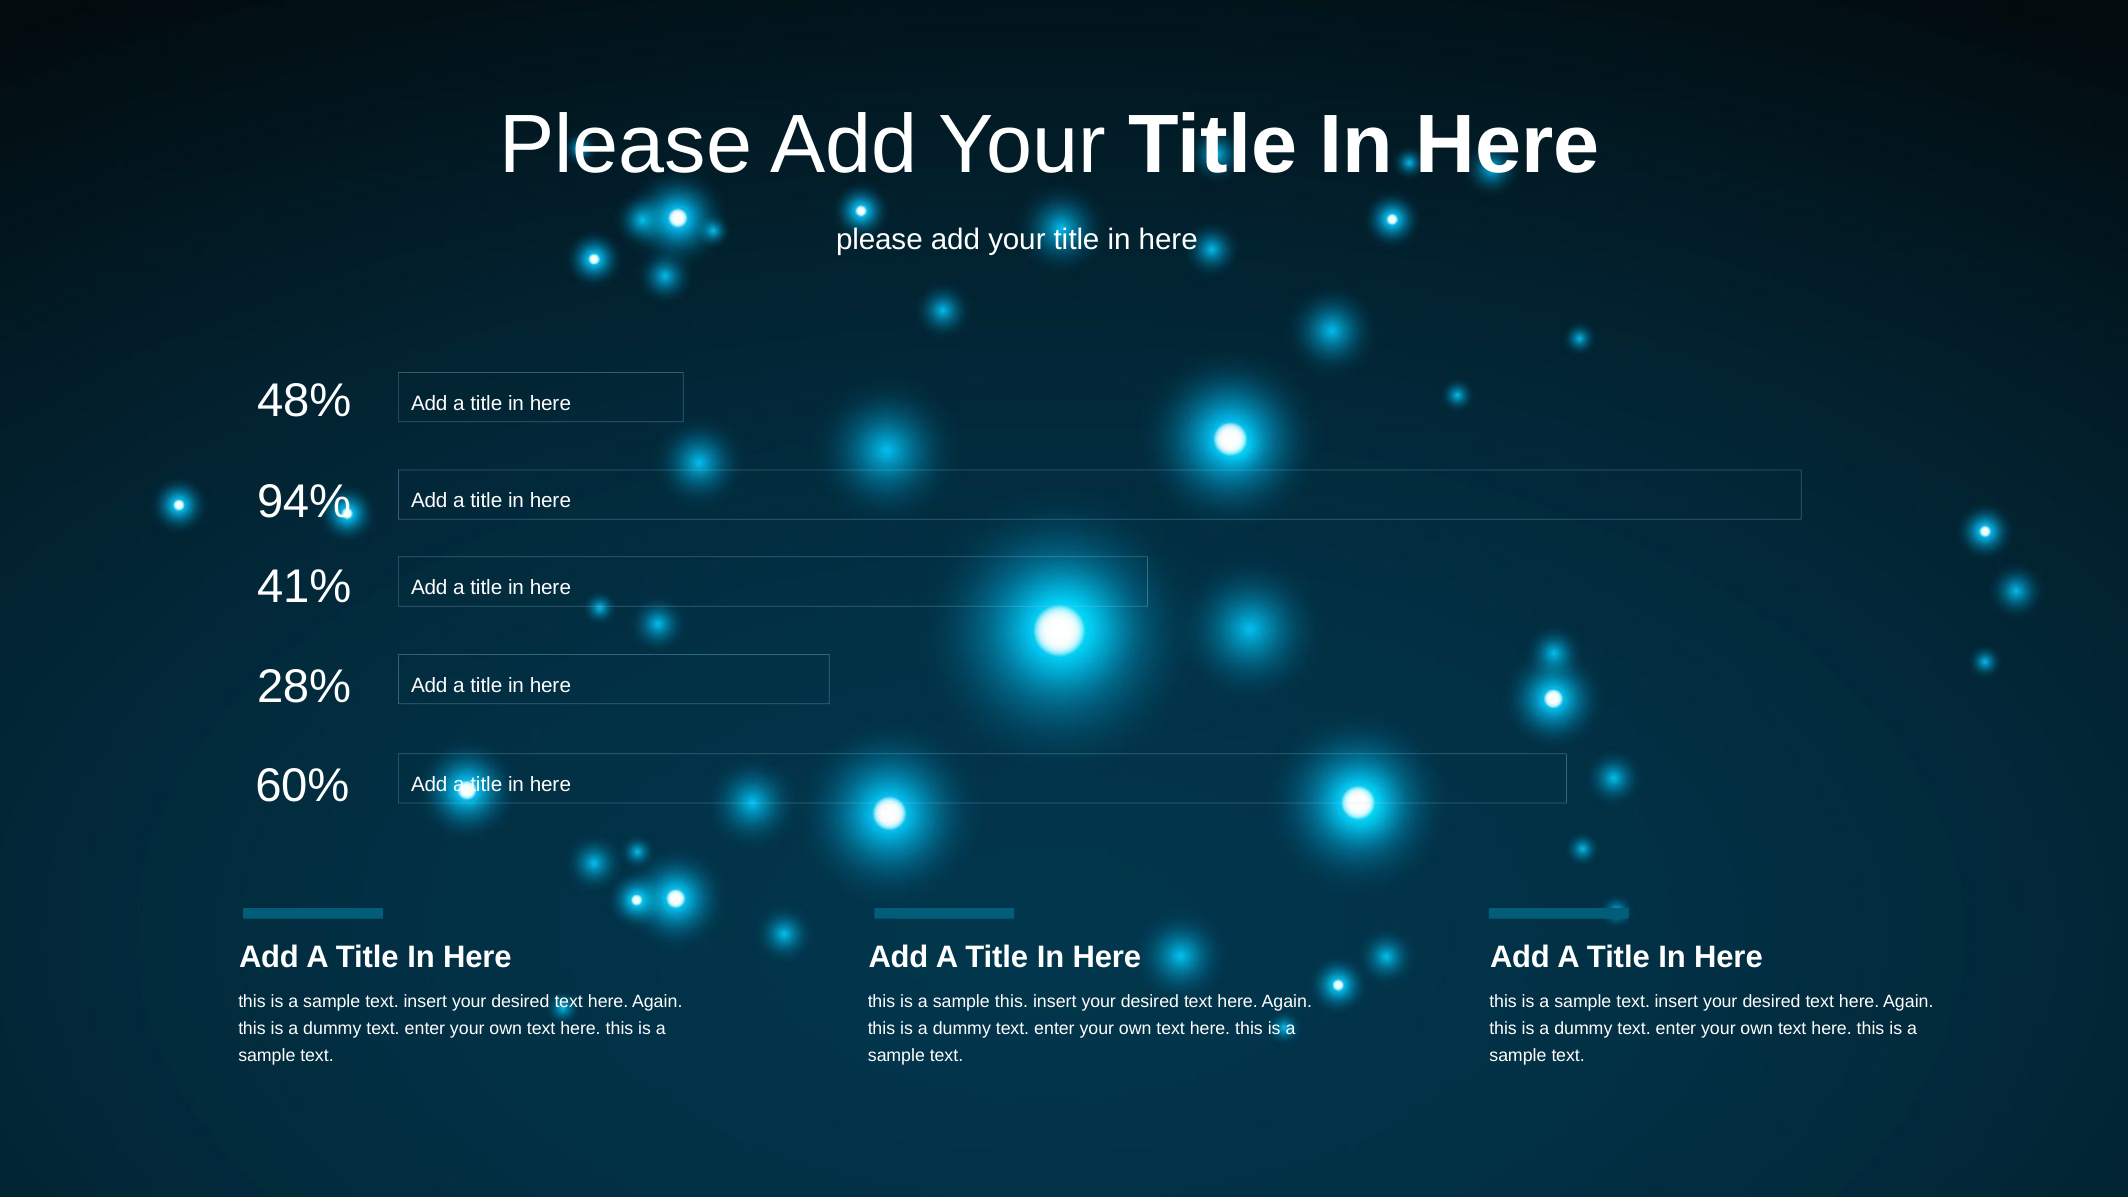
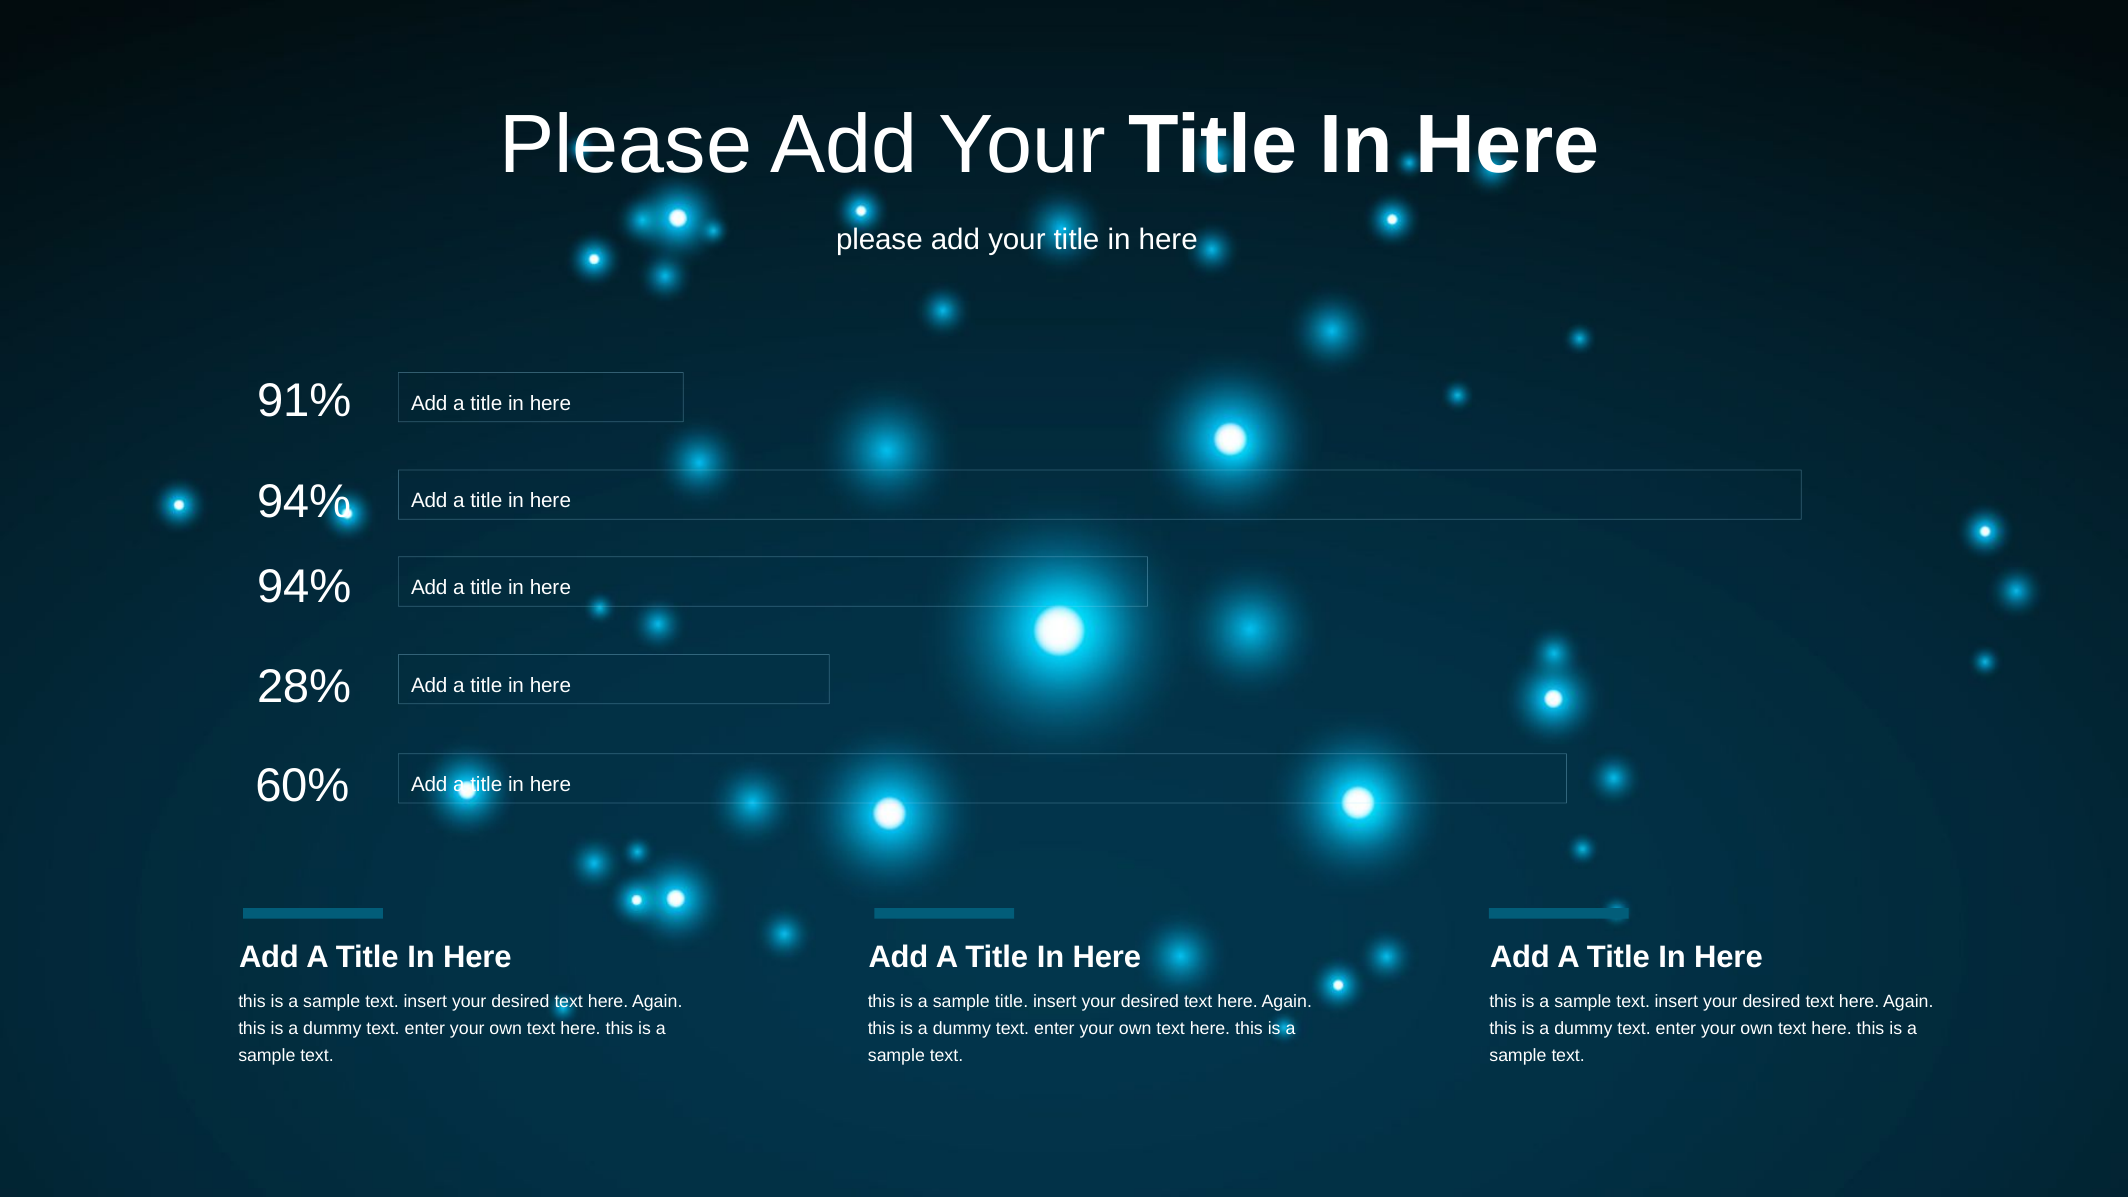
48%: 48% -> 91% (304, 401)
41%: 41% -> 94% (304, 587)
sample this: this -> title (1012, 1002)
